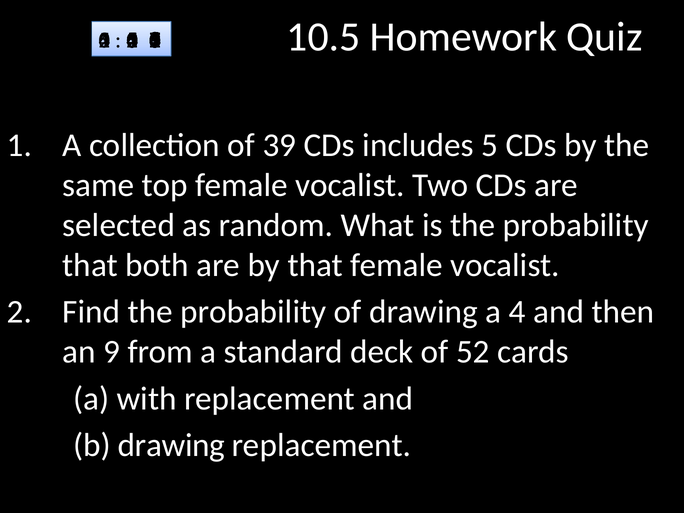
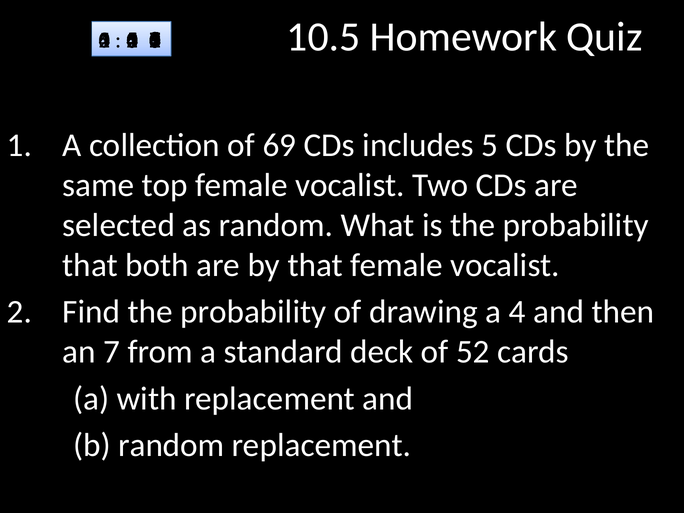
39: 39 -> 69 (279, 145)
9: 9 -> 7 (112, 352)
b drawing: drawing -> random (171, 445)
